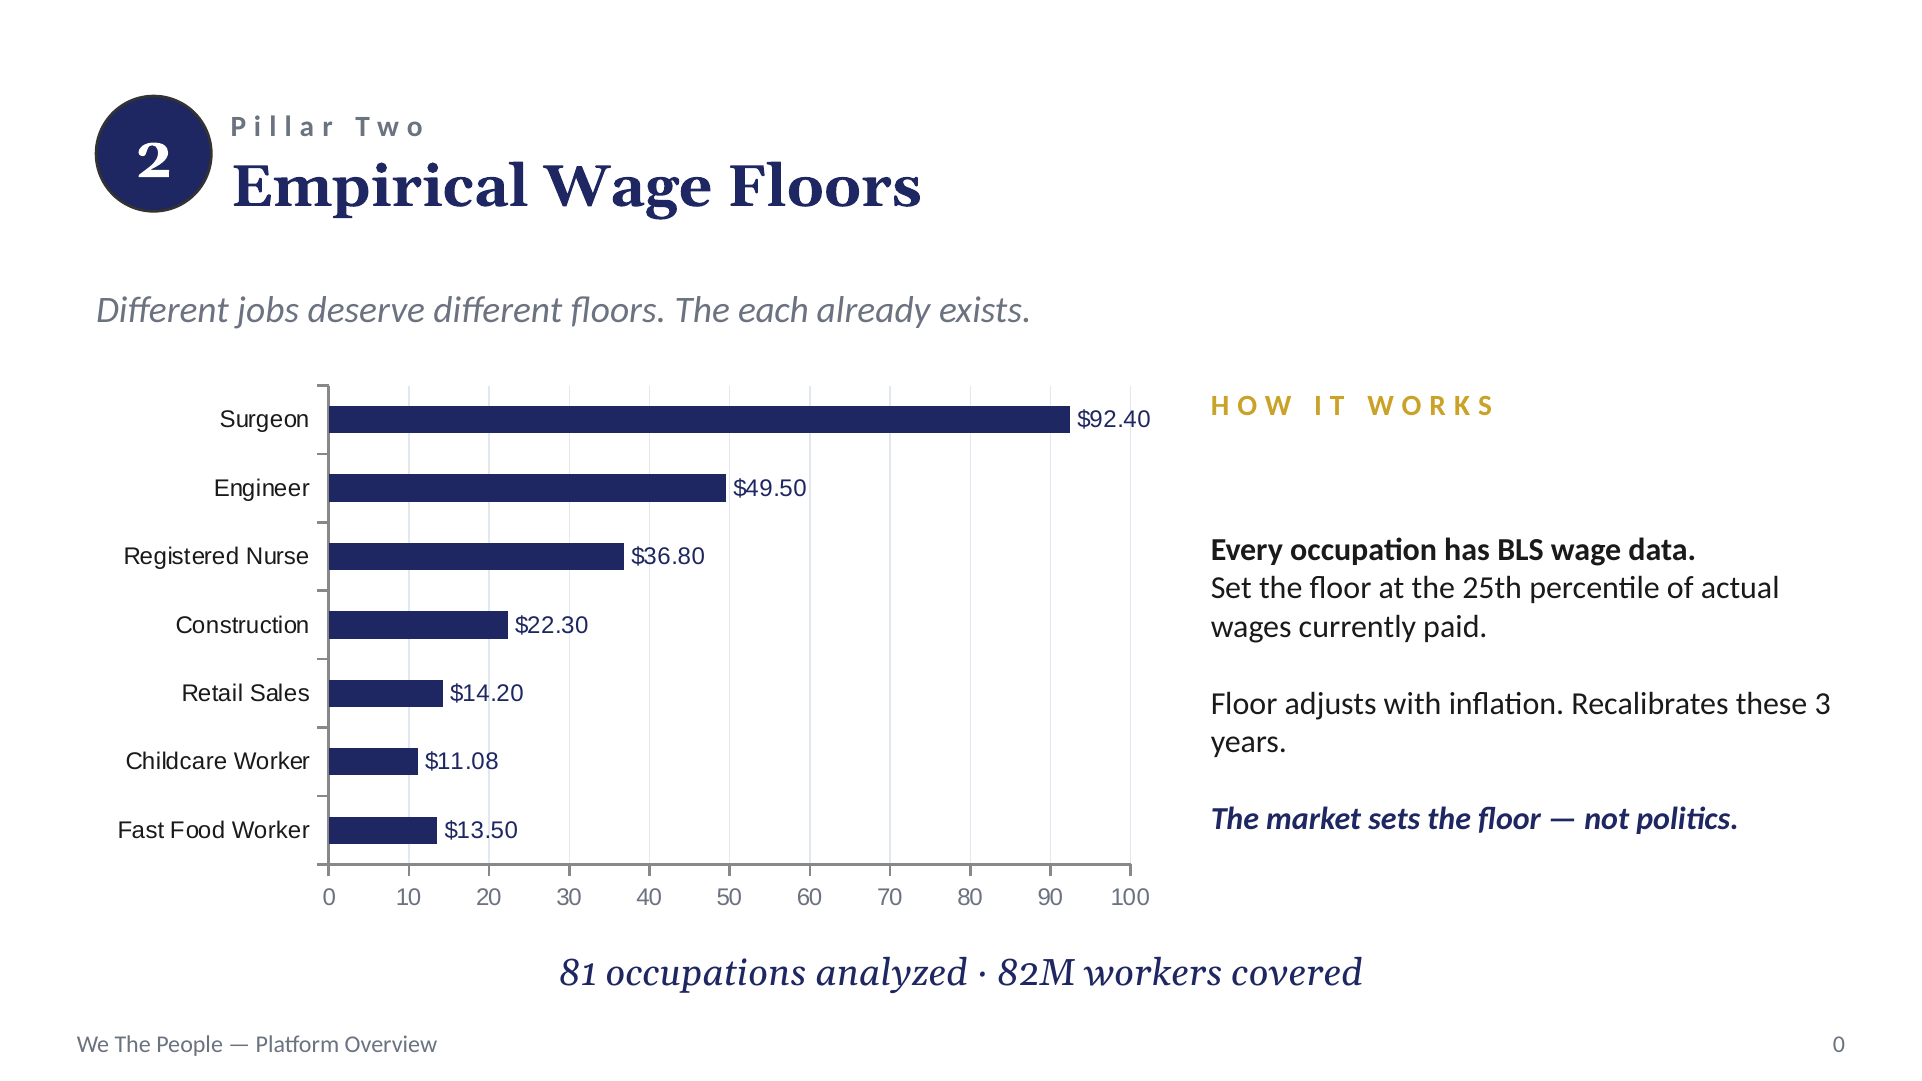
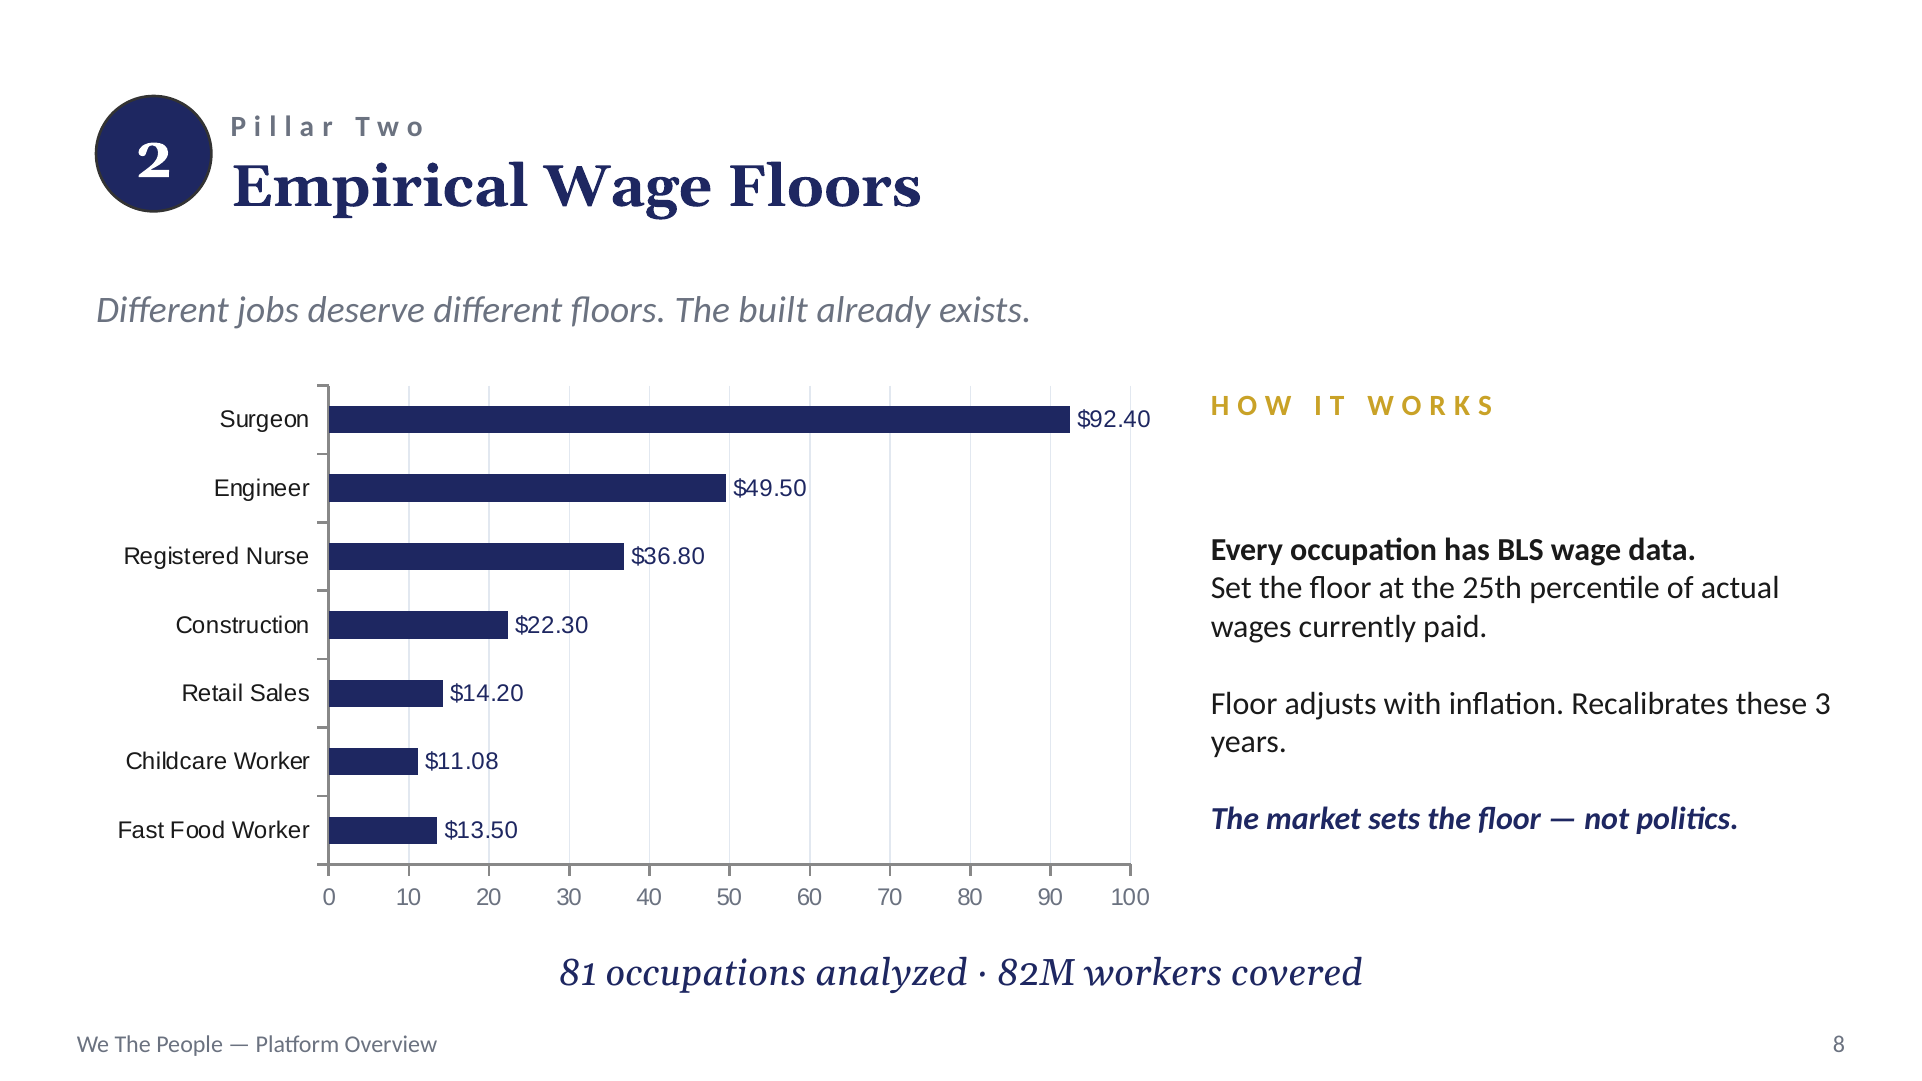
each: each -> built (773, 310)
Overview 0: 0 -> 8 (1839, 1044)
